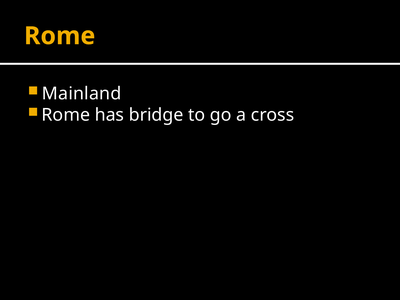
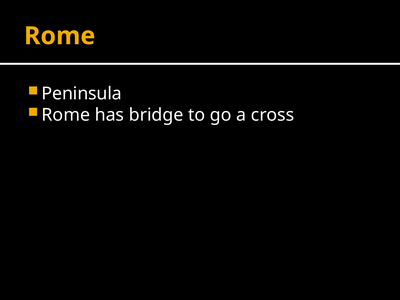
Mainland: Mainland -> Peninsula (82, 94)
